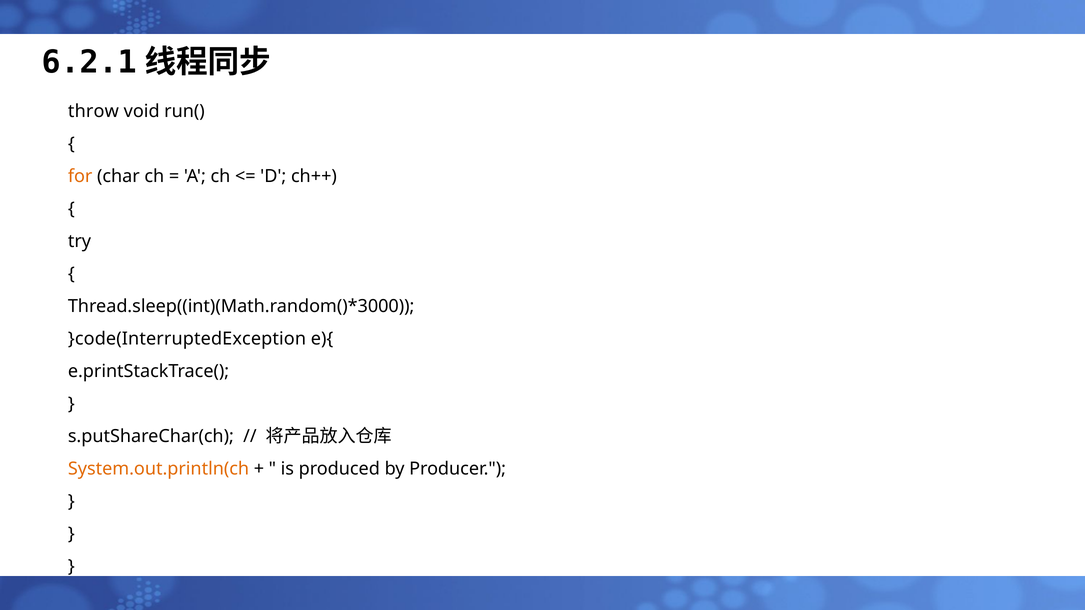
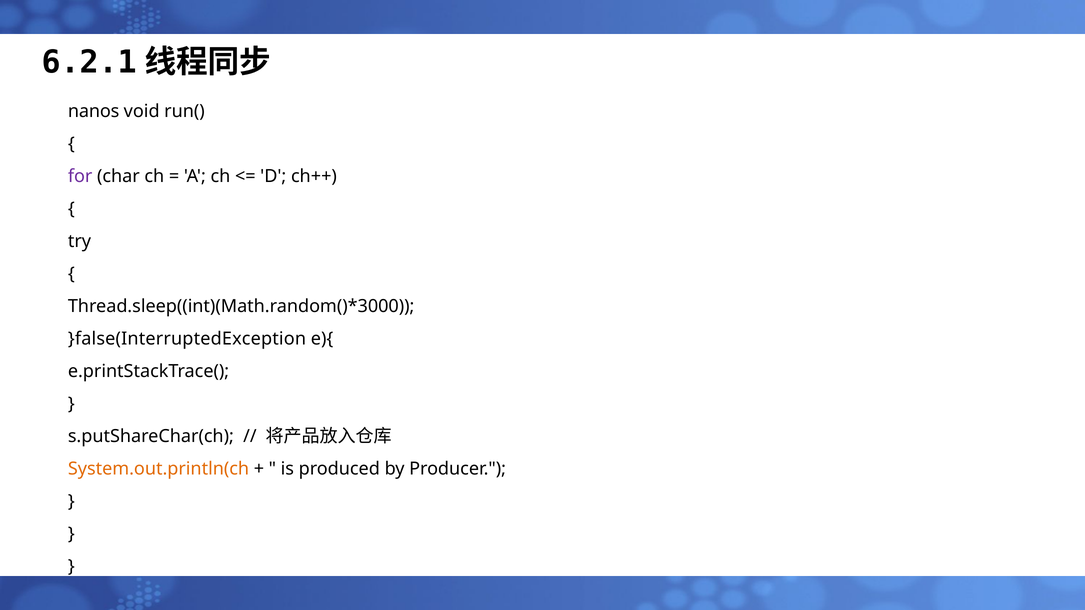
throw: throw -> nanos (94, 111)
for colour: orange -> purple (80, 176)
}code(InterruptedException: }code(InterruptedException -> }false(InterruptedException (187, 339)
